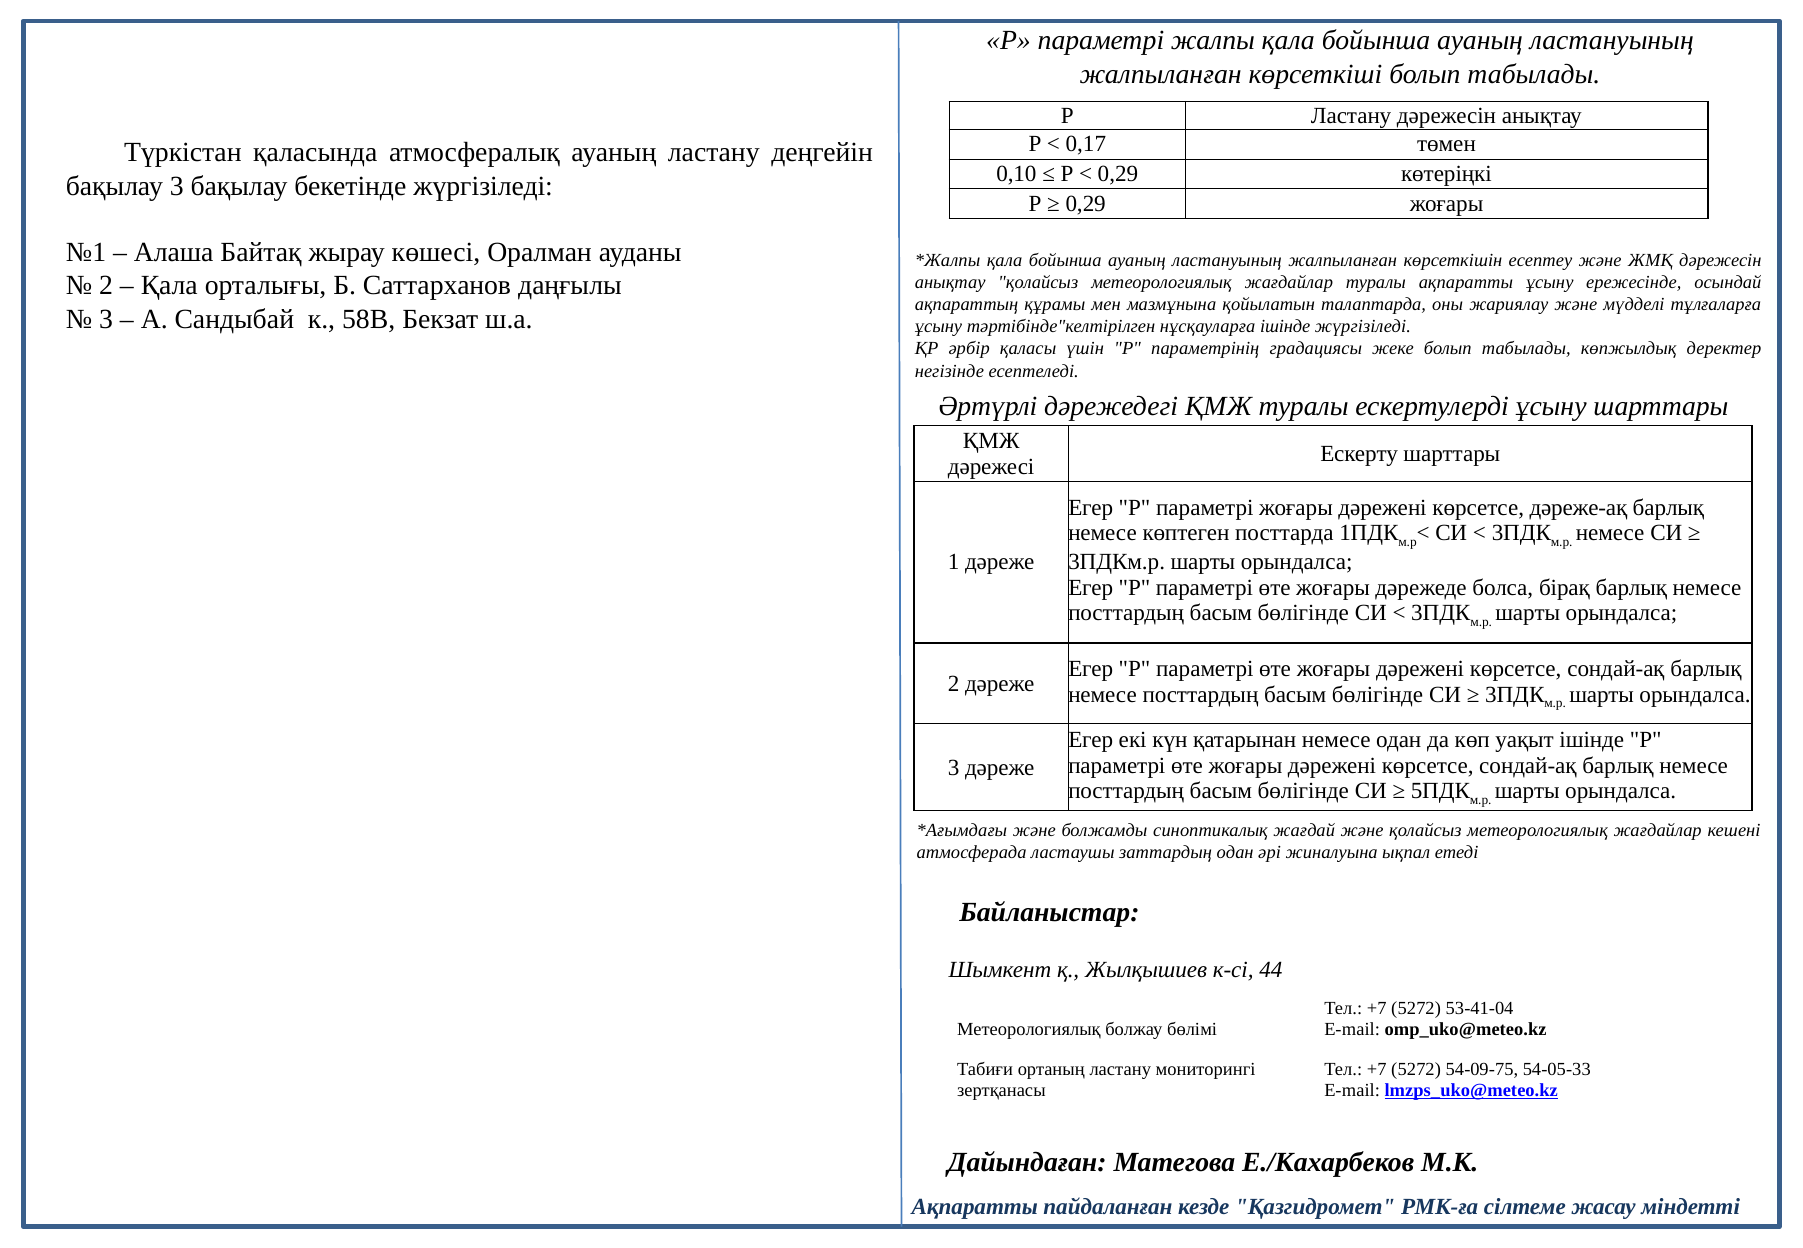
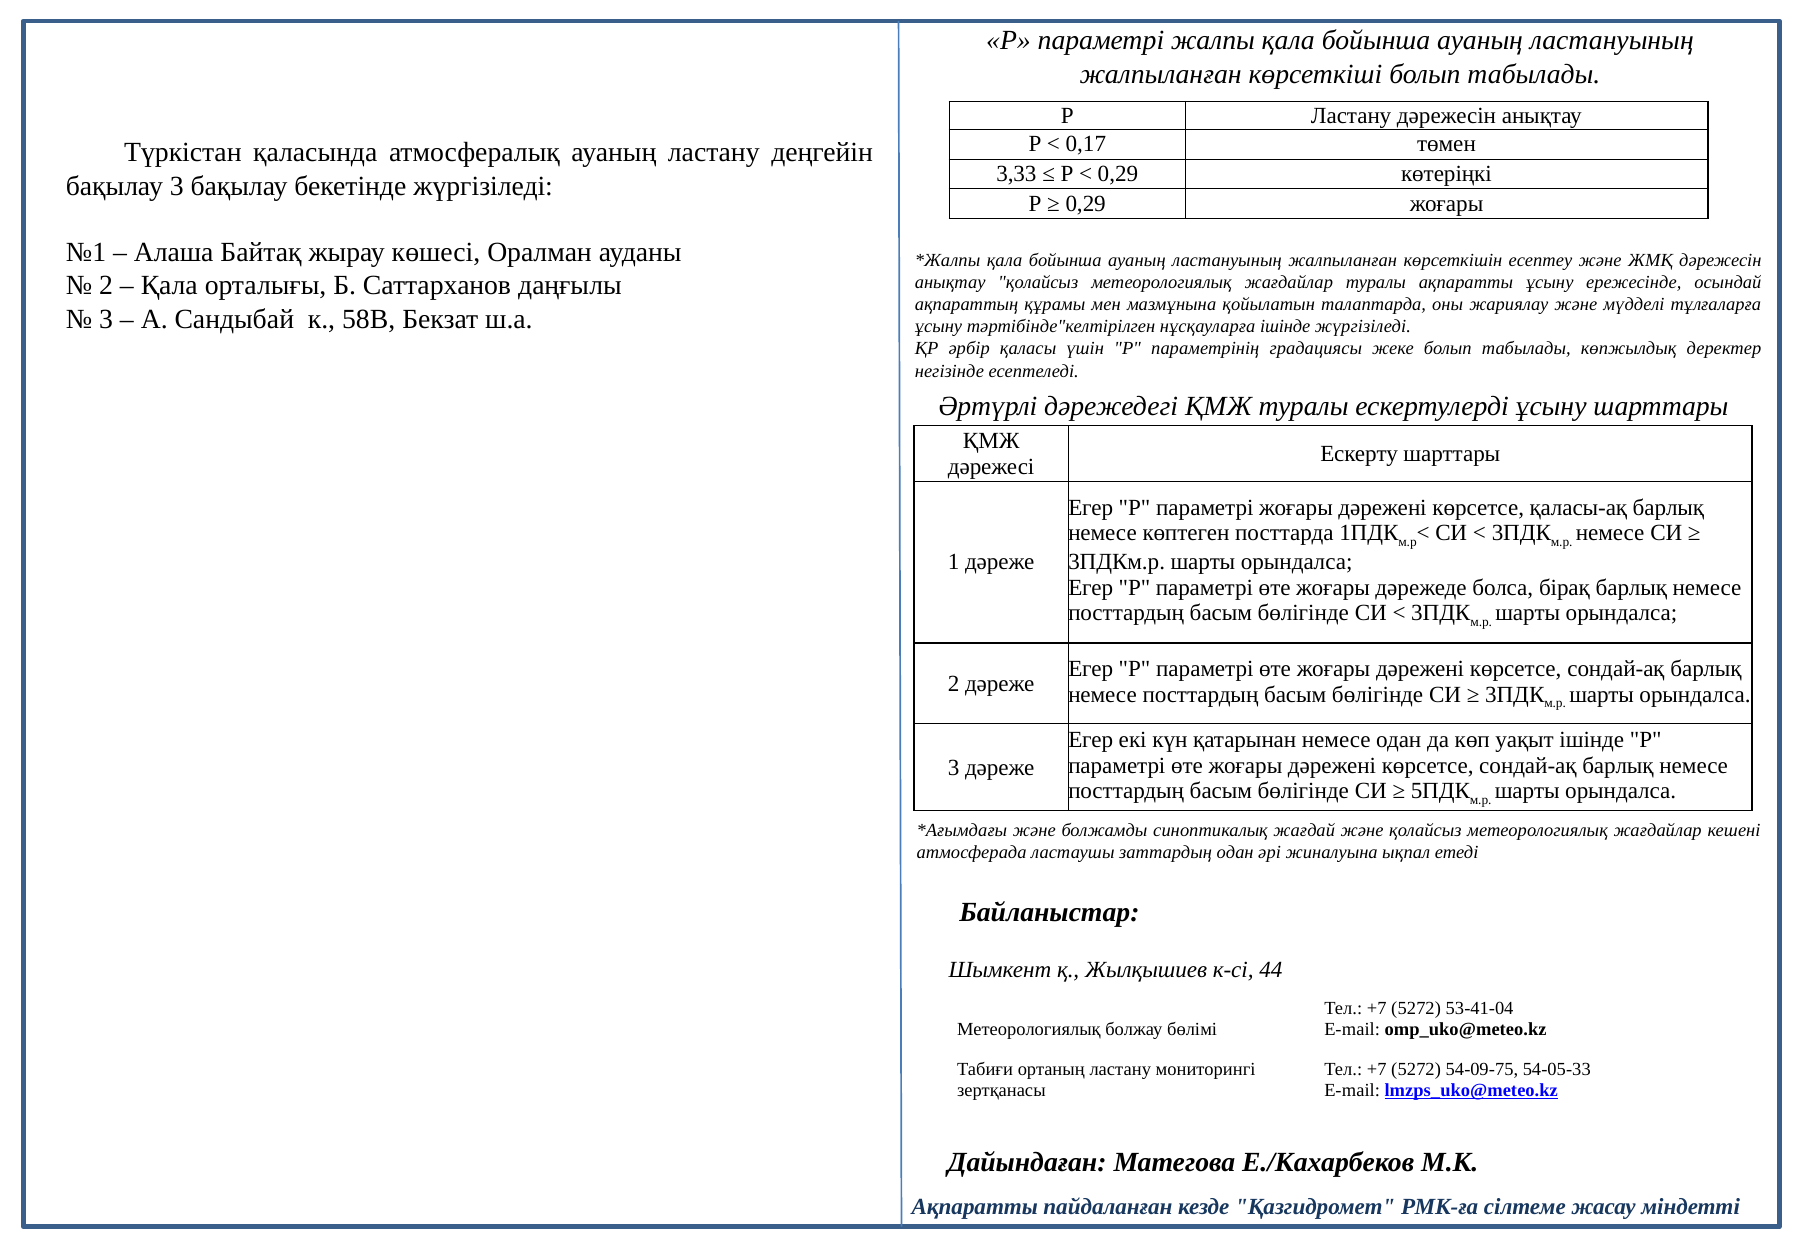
0,10: 0,10 -> 3,33 (1016, 174)
дәреже-ақ: дәреже-ақ -> қаласы-ақ (1578, 508)
